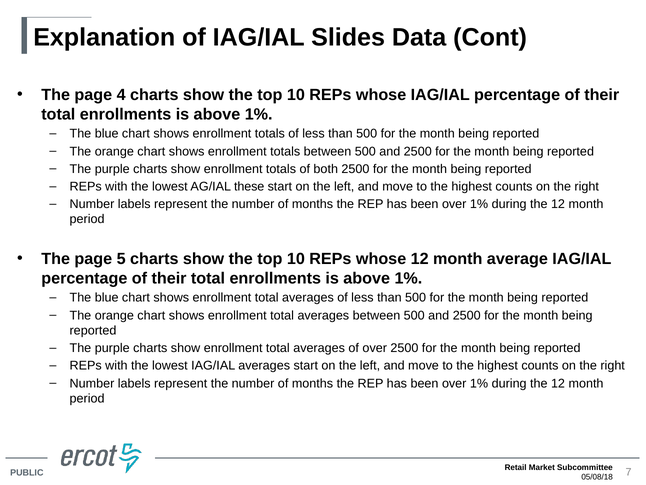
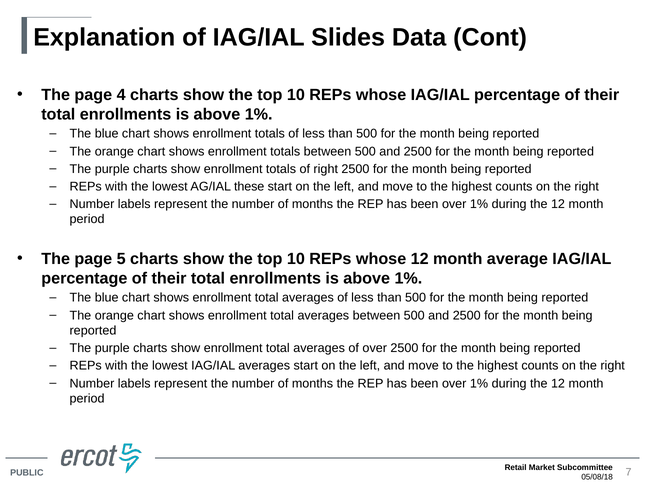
of both: both -> right (326, 169)
